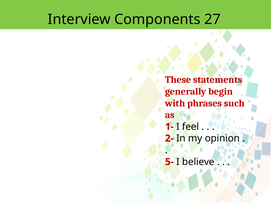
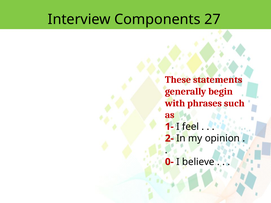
5-: 5- -> 0- (169, 162)
